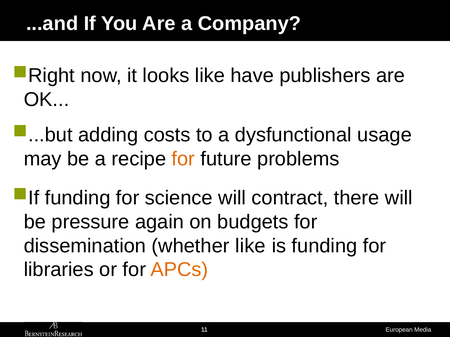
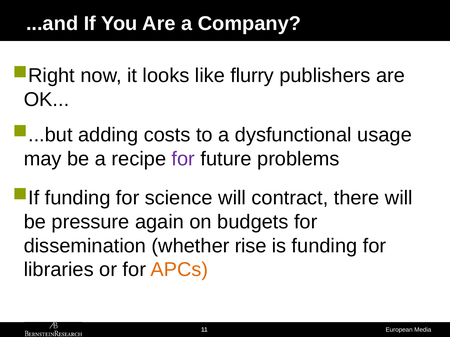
have: have -> flurry (252, 76)
for colour: orange -> purple (183, 159)
whether like: like -> rise (251, 246)
